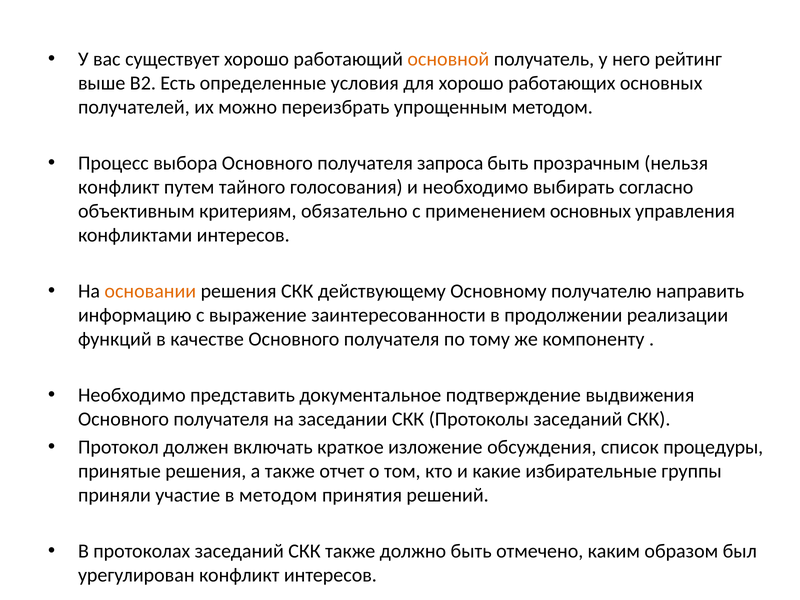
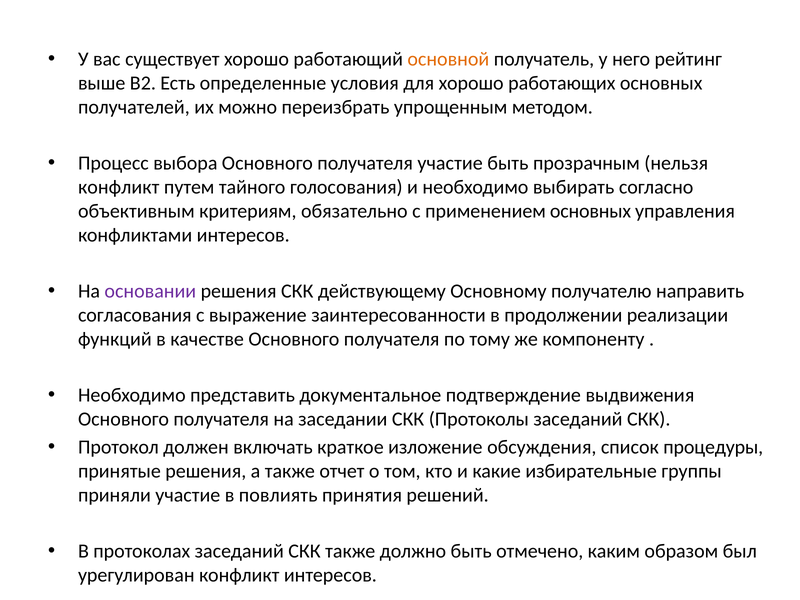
получателя запроса: запроса -> участие (450, 163)
основании colour: orange -> purple (150, 291)
информацию: информацию -> согласования (135, 315)
в методом: методом -> повлиять (278, 495)
